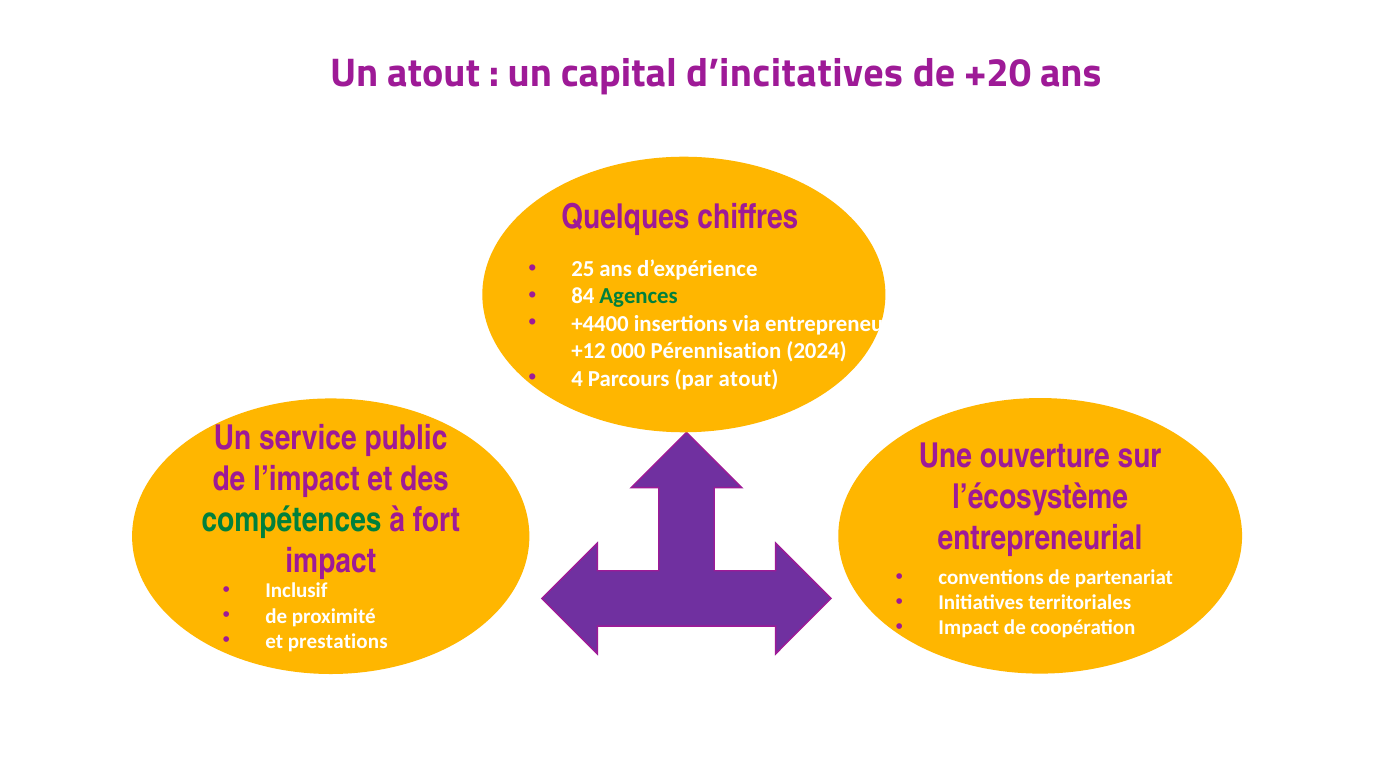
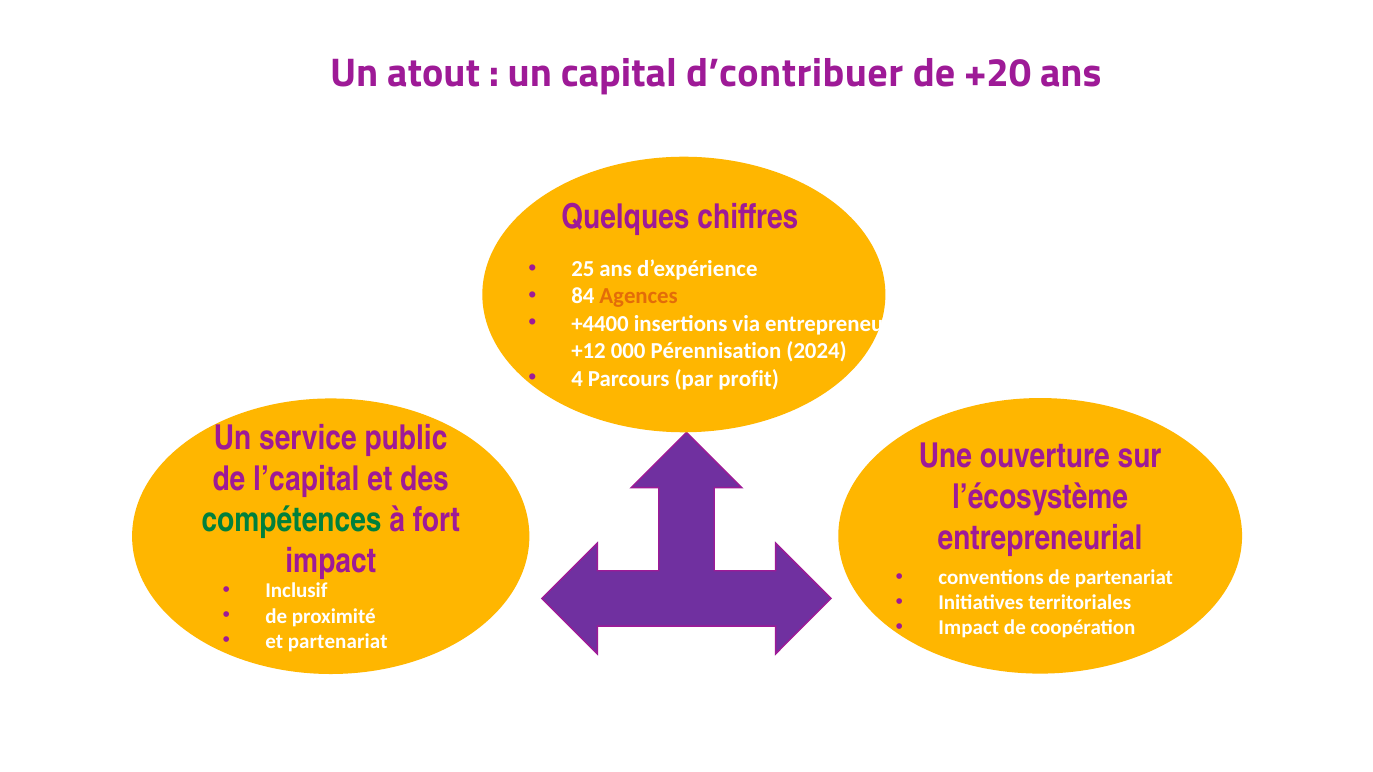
d’incitatives: d’incitatives -> d’contribuer (795, 74)
Agences colour: green -> orange (639, 296)
par atout: atout -> profit (749, 379)
l’impact: l’impact -> l’capital (306, 479)
et prestations: prestations -> partenariat (338, 642)
